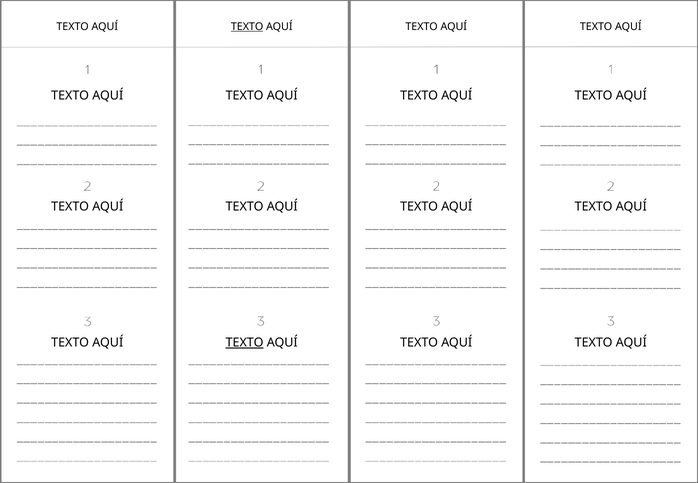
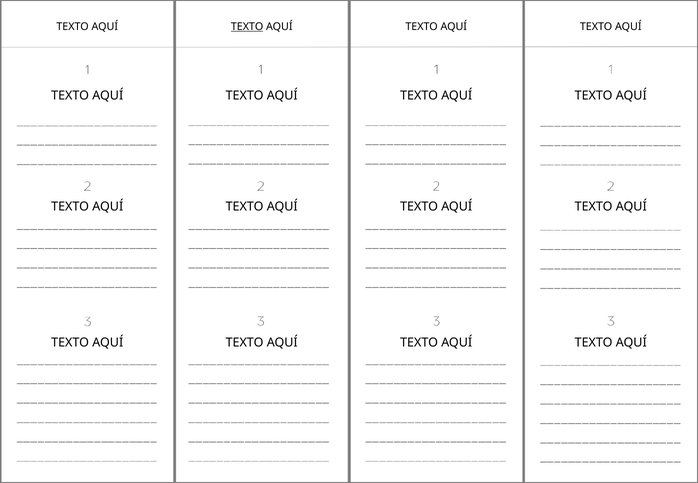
TEXTO underline: present -> none (245, 343)
